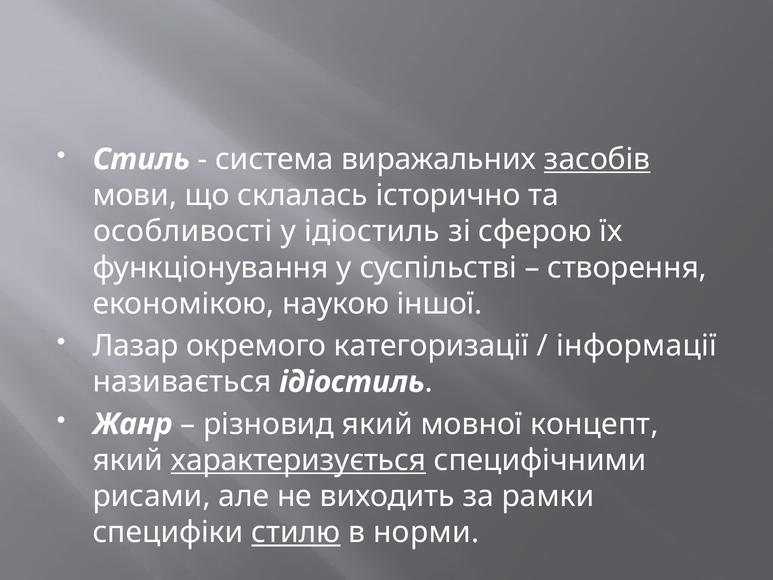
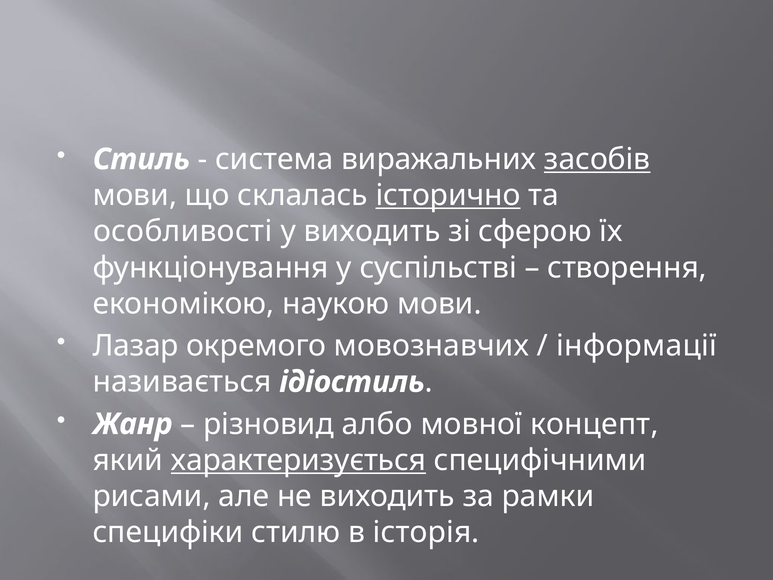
історично underline: none -> present (448, 195)
у ідіостиль: ідіостиль -> виходить (372, 231)
наукою іншої: іншої -> мови (439, 304)
категоризації: категоризації -> мовознавчих (431, 346)
різновид який: який -> албо (377, 424)
стилю underline: present -> none (296, 532)
норми: норми -> історія (426, 532)
